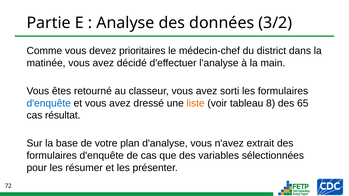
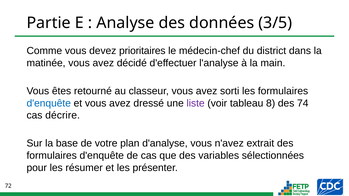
3/2: 3/2 -> 3/5 (275, 23)
liste colour: orange -> purple (196, 103)
65: 65 -> 74 (303, 103)
résultat: résultat -> décrire (63, 116)
